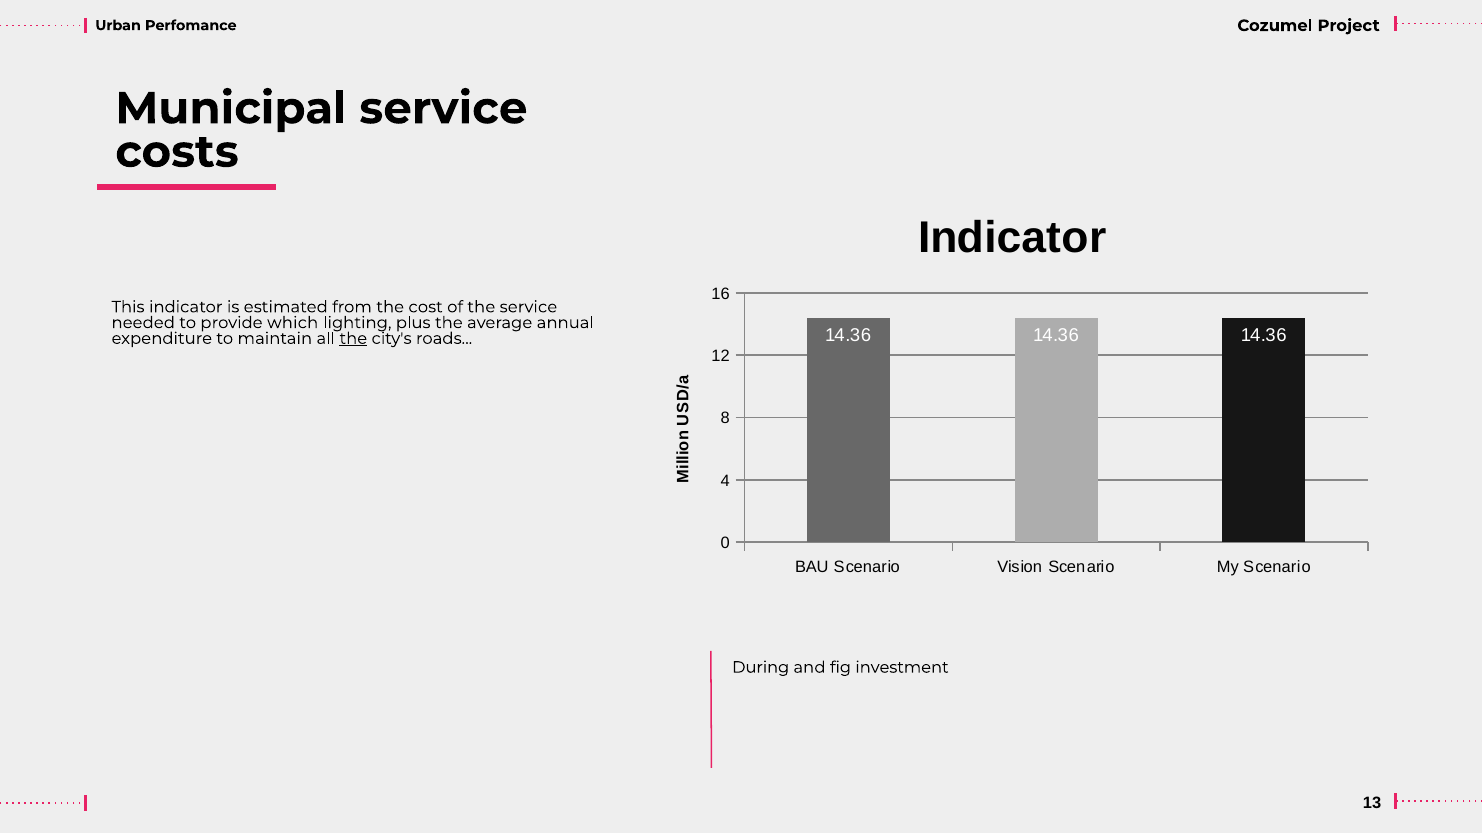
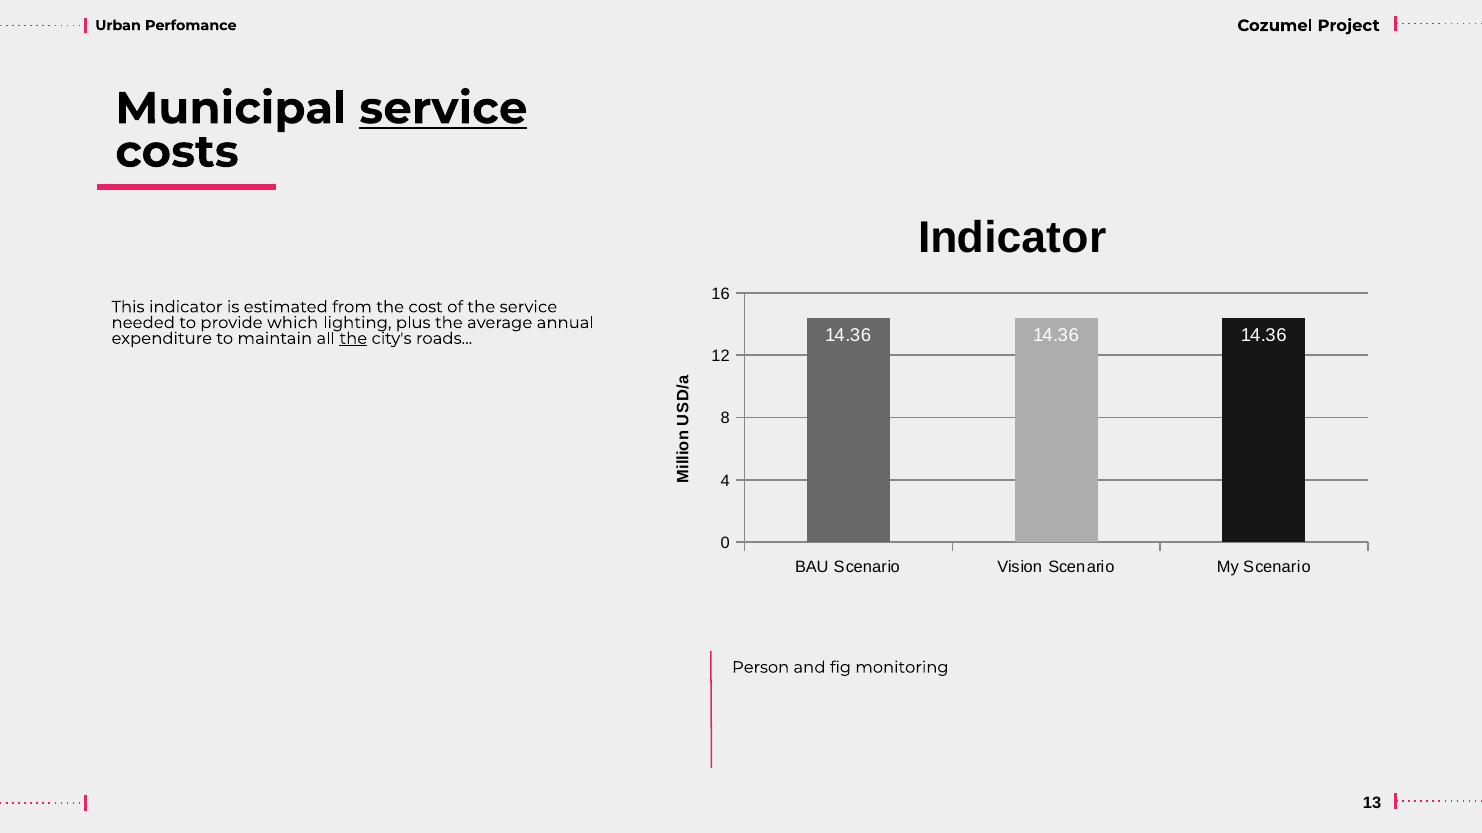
service underline: none -> present (443, 109)
During: During -> Person (761, 668)
investment: investment -> monitoring (902, 668)
